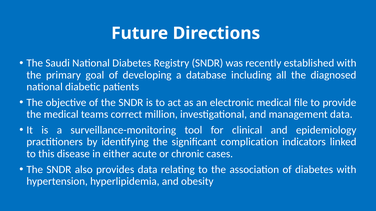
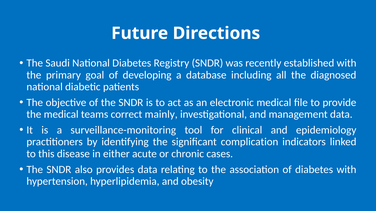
million: million -> mainly (161, 115)
